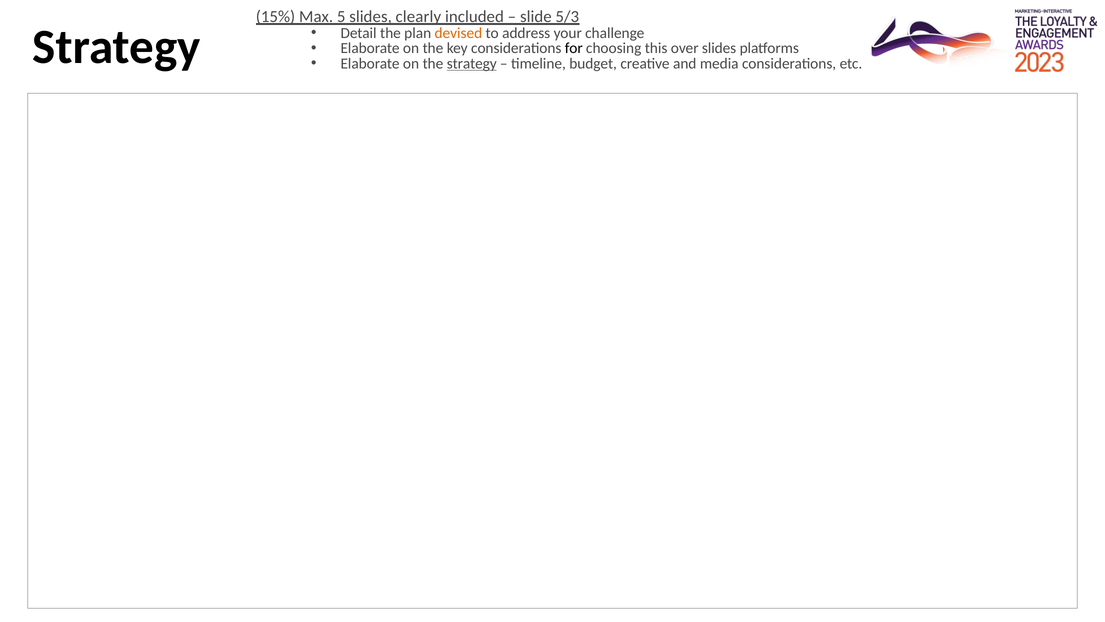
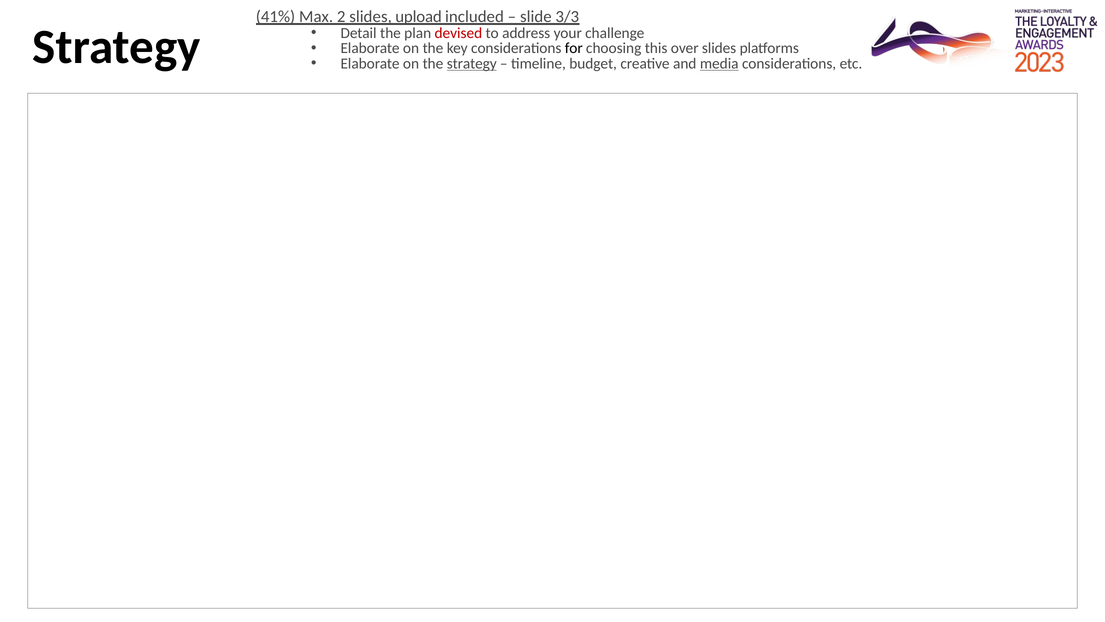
15%: 15% -> 41% (276, 17)
5: 5 -> 2 (341, 17)
clearly: clearly -> upload (419, 17)
5/3: 5/3 -> 3/3 (567, 17)
devised colour: orange -> red (458, 33)
media underline: none -> present (719, 64)
